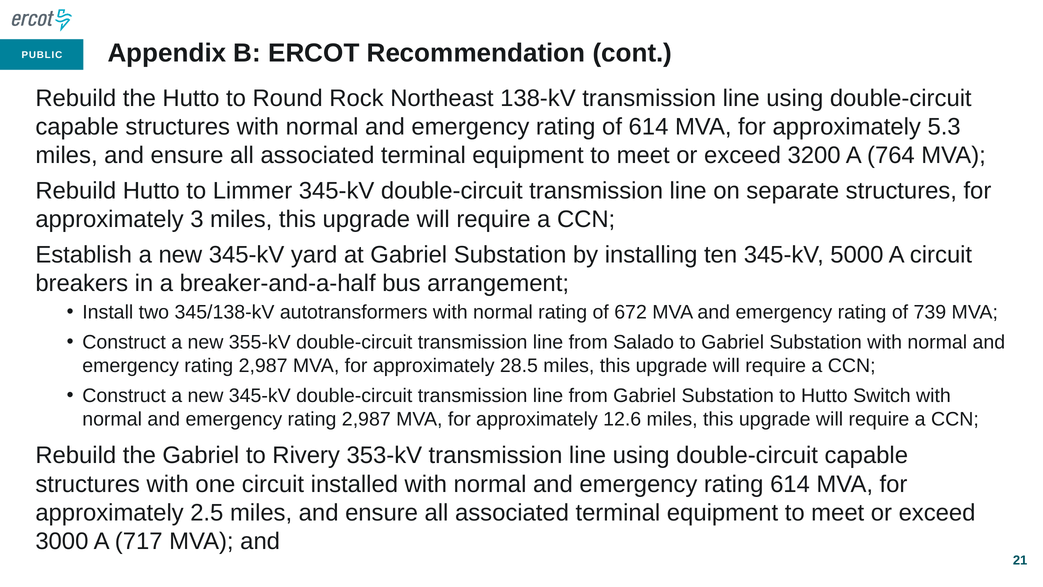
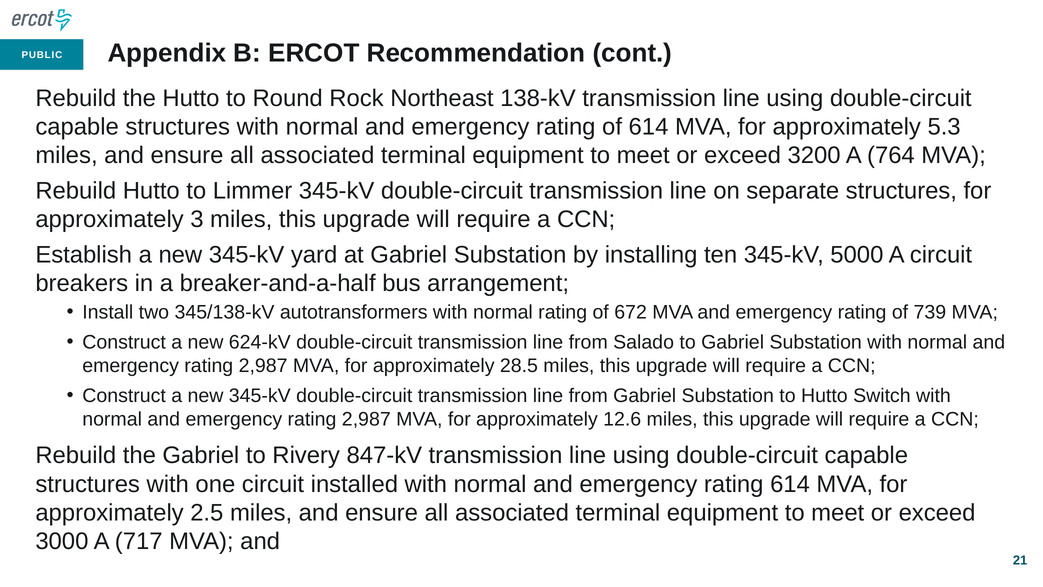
355-kV: 355-kV -> 624-kV (260, 342)
353-kV: 353-kV -> 847-kV (384, 455)
